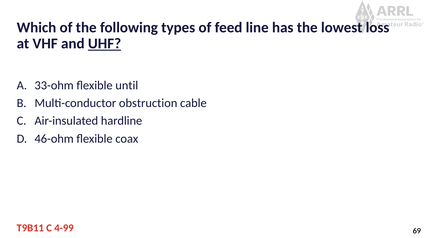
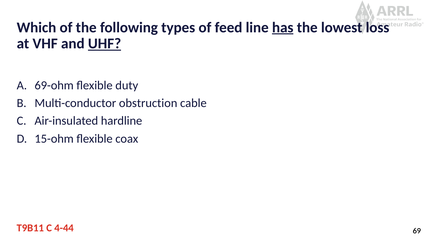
has underline: none -> present (283, 28)
33-ohm: 33-ohm -> 69-ohm (54, 86)
until: until -> duty (127, 86)
46-ohm: 46-ohm -> 15-ohm (54, 139)
4-99: 4-99 -> 4-44 (64, 228)
